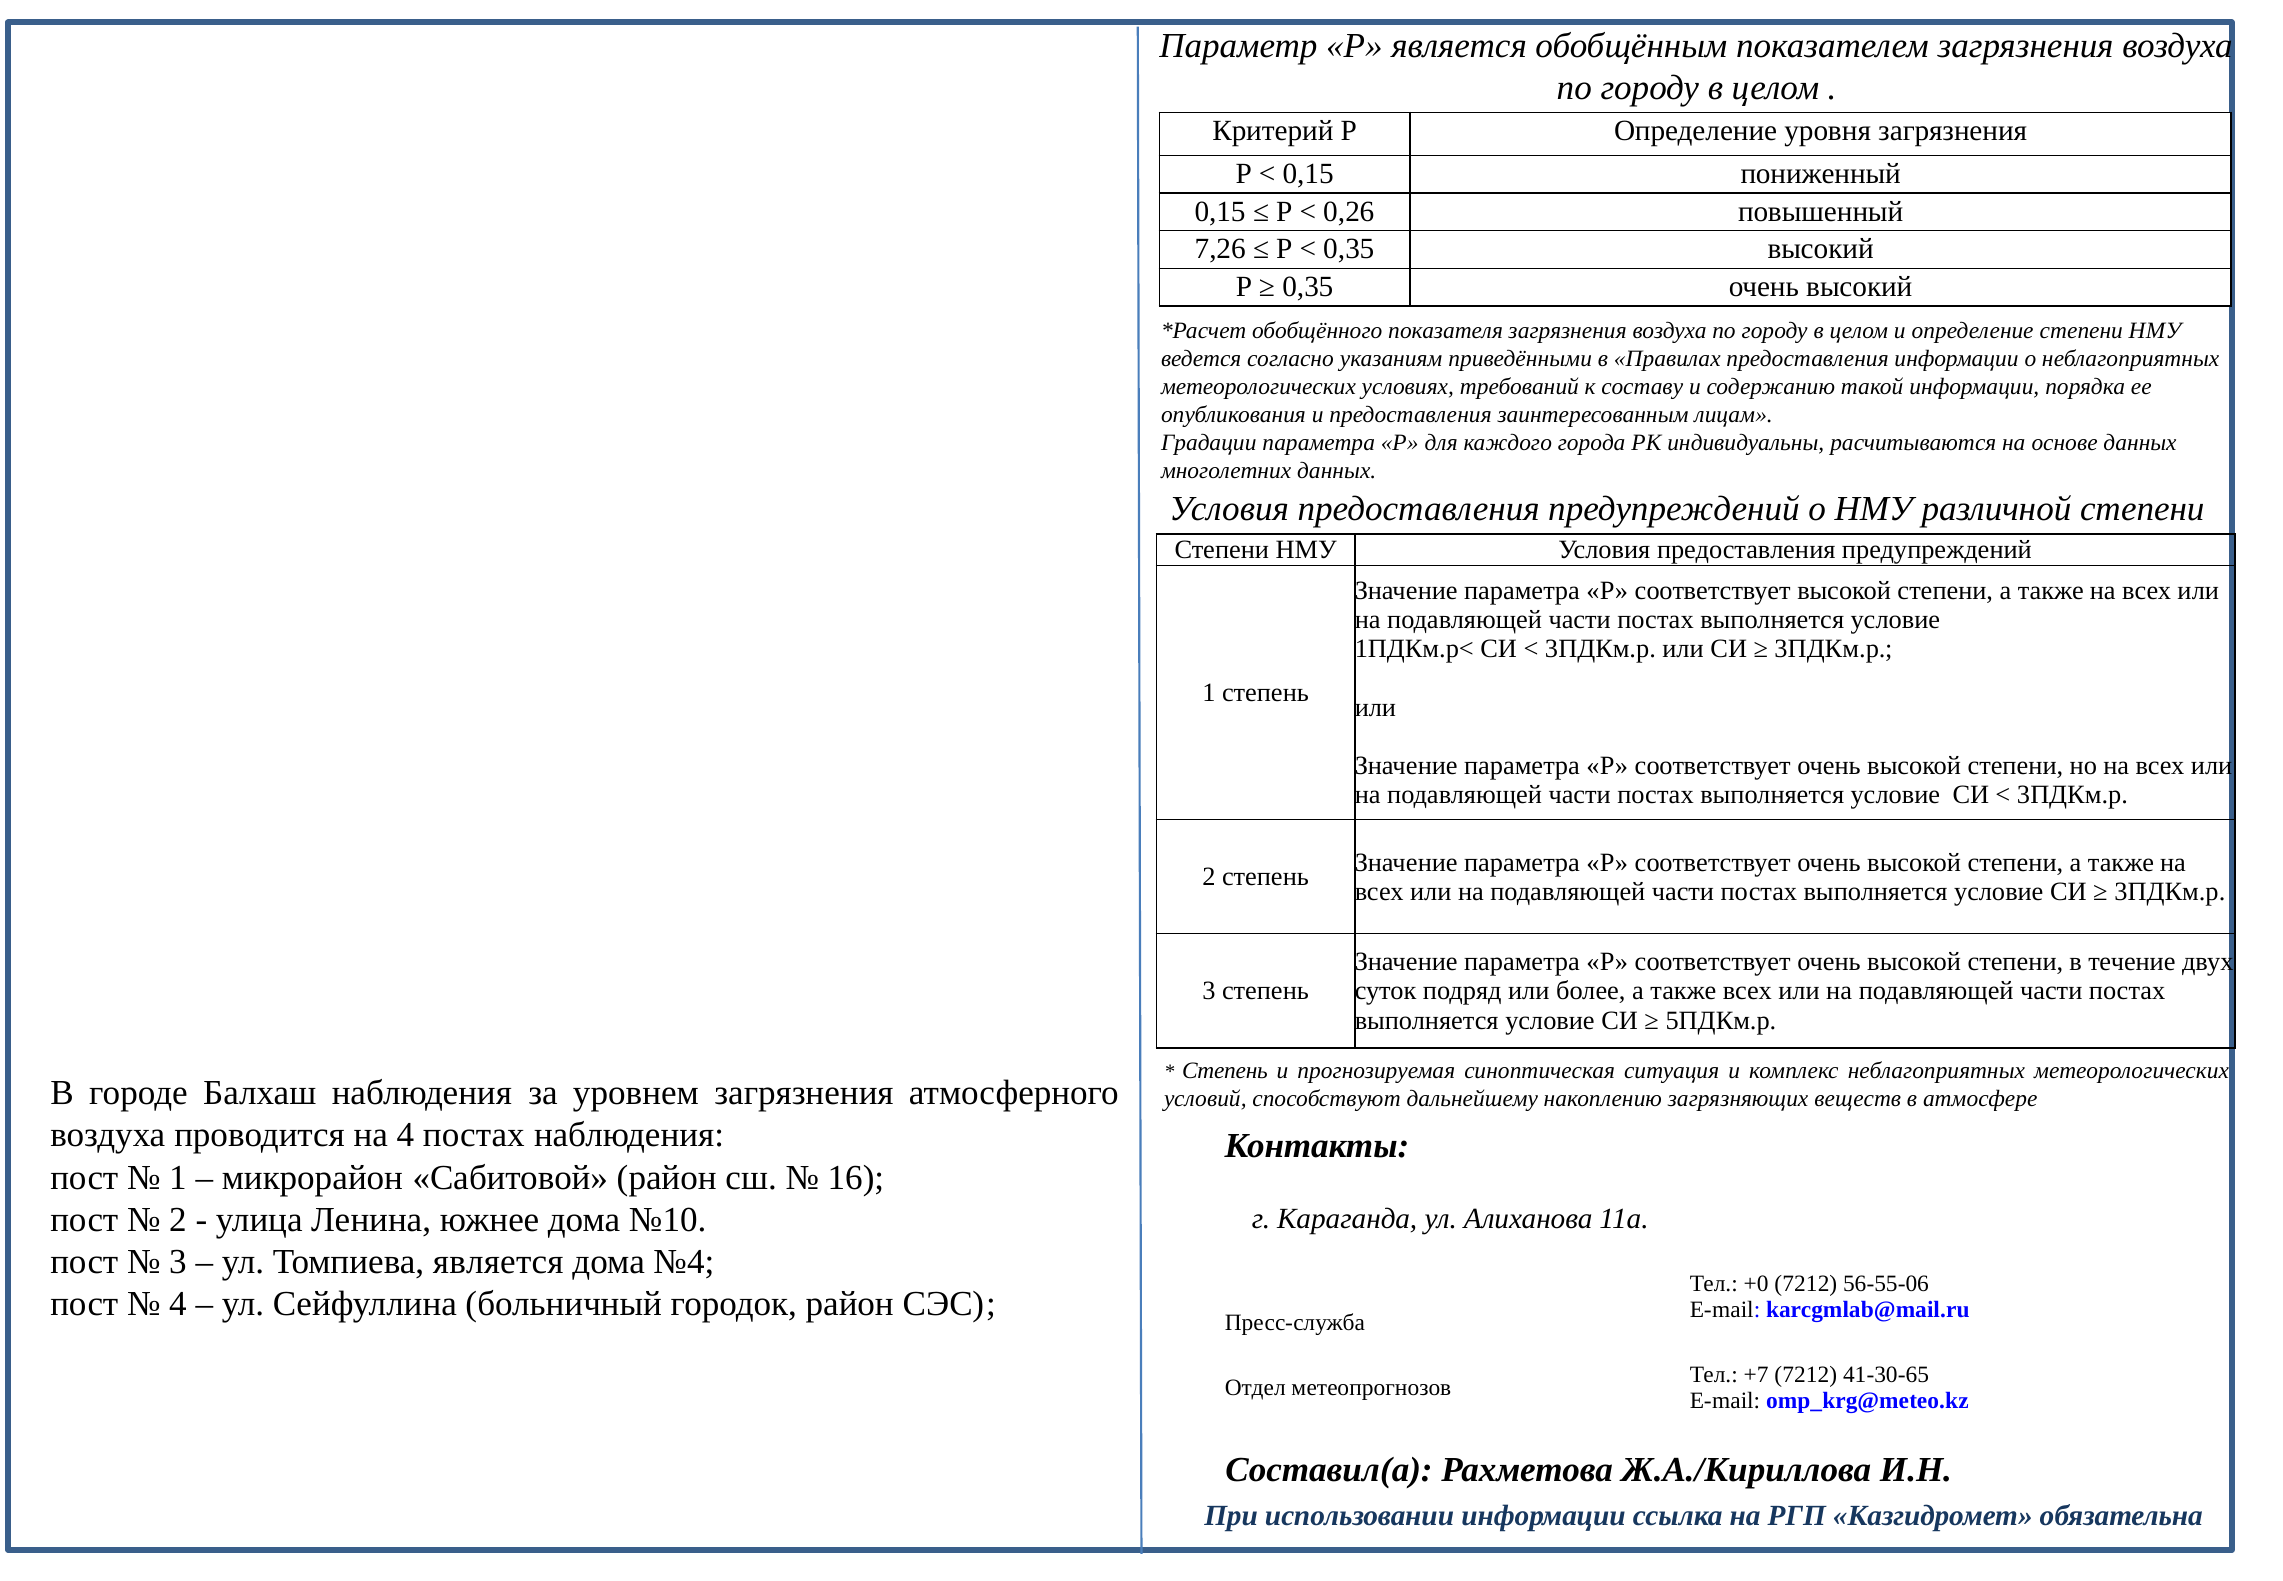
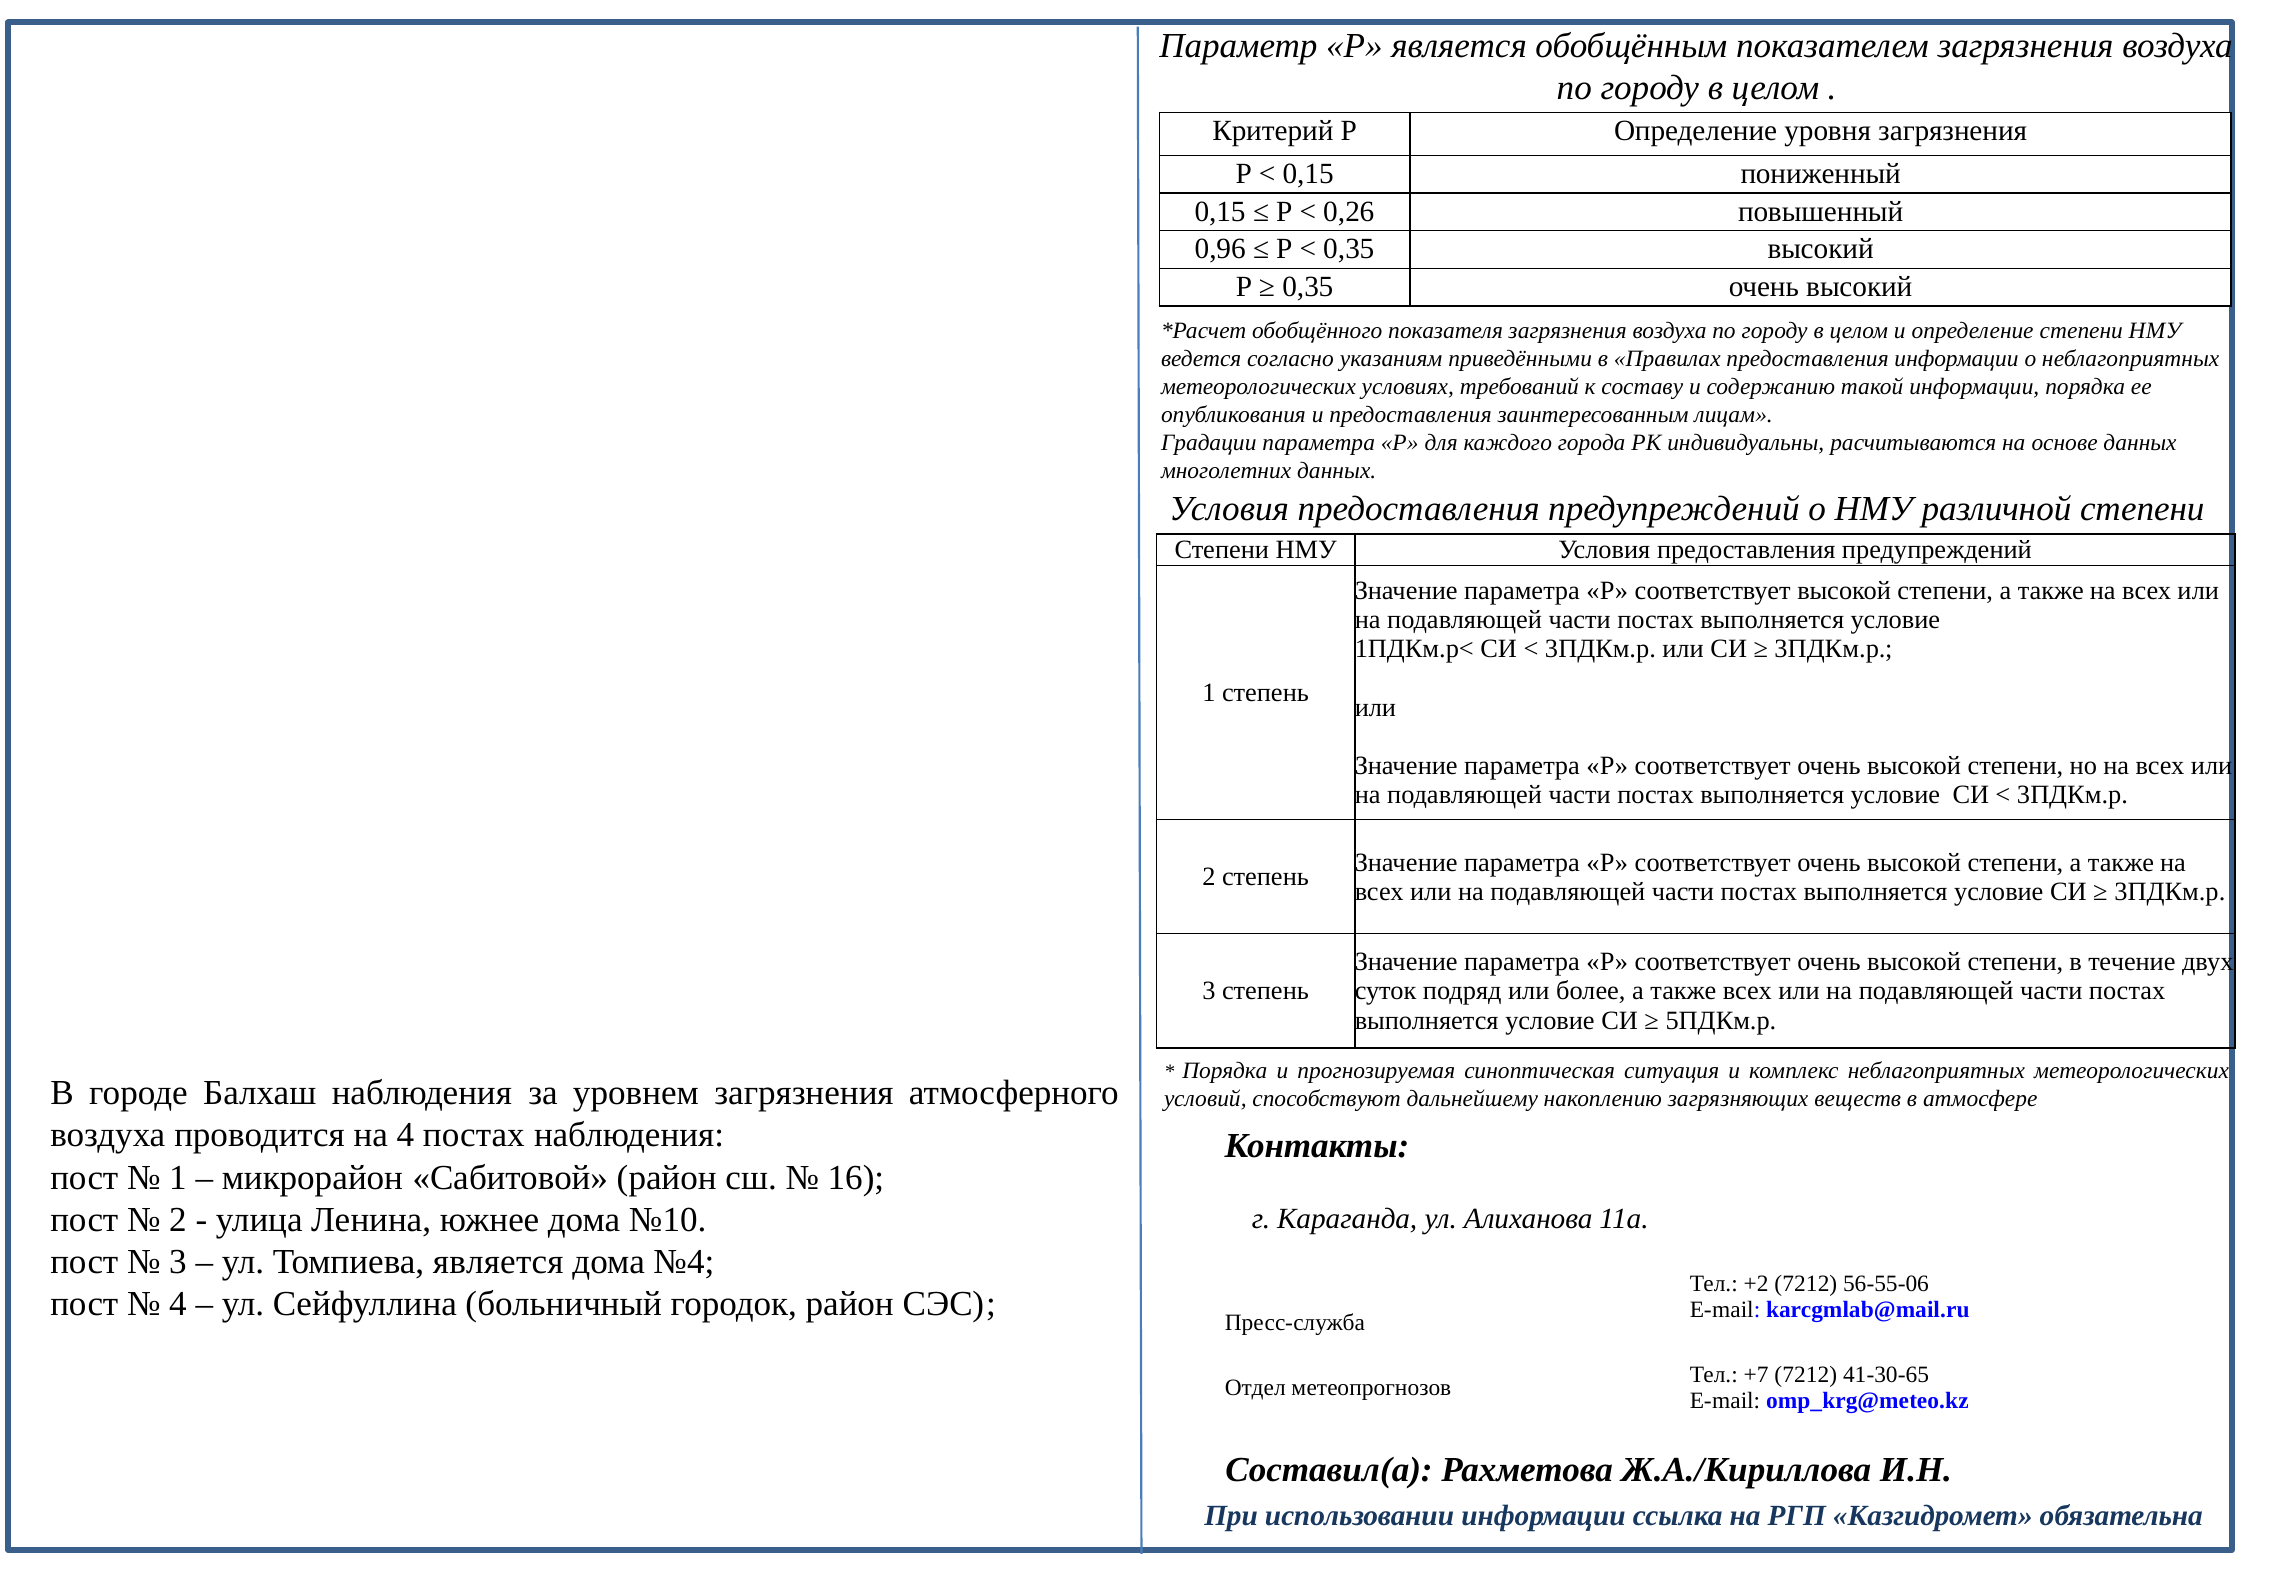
7,26: 7,26 -> 0,96 (1220, 249)
Степень: Степень -> Порядка (1225, 1071)
+0: +0 -> +2 (1756, 1283)
